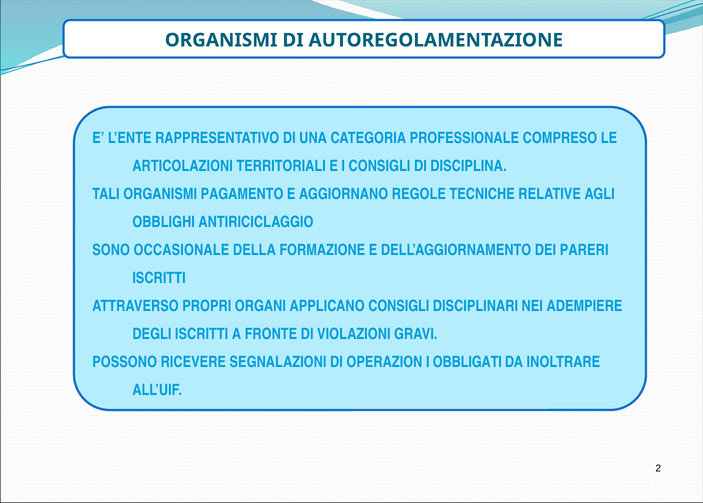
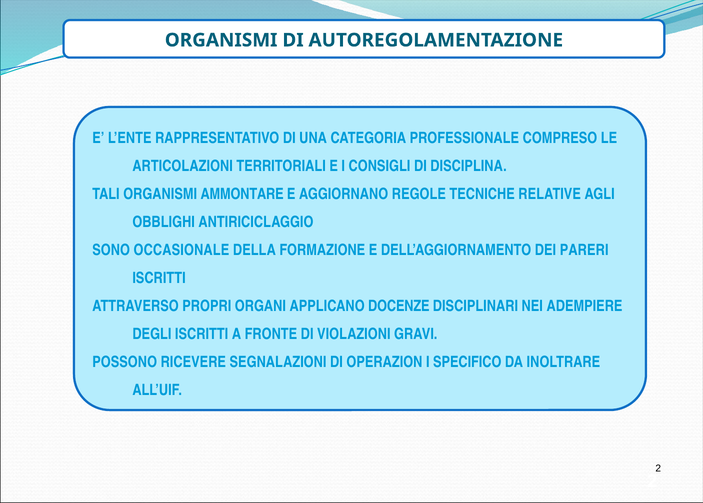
PAGAMENTO: PAGAMENTO -> AMMONTARE (242, 194)
APPLICANO CONSIGLI: CONSIGLI -> DOCENZE (399, 306)
OBBLIGATI: OBBLIGATI -> SPECIFICO (467, 362)
